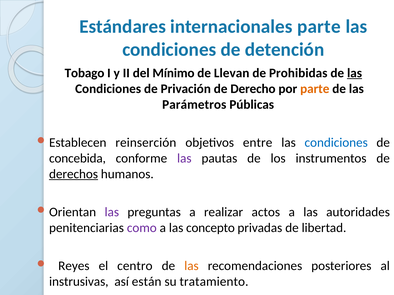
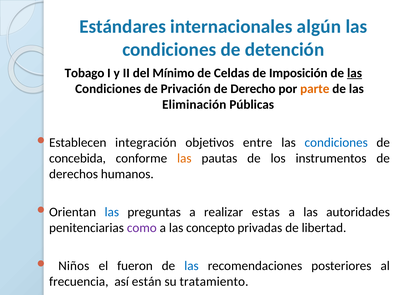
internacionales parte: parte -> algún (319, 27)
Llevan: Llevan -> Celdas (232, 73)
Prohibidas: Prohibidas -> Imposición (298, 73)
Parámetros: Parámetros -> Eliminación (194, 105)
reinserción: reinserción -> integración (146, 143)
las colour: purple -> orange (184, 159)
derechos underline: present -> none (74, 174)
las colour: purple -> blue (112, 212)
actos: actos -> estas (266, 212)
Reyes: Reyes -> Niños (74, 266)
centro: centro -> fueron (135, 266)
las colour: orange -> blue (191, 266)
instrusivas: instrusivas -> frecuencia (79, 282)
